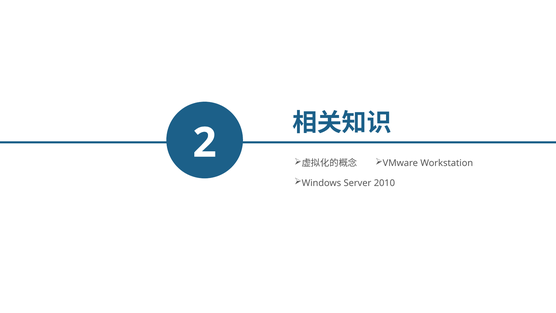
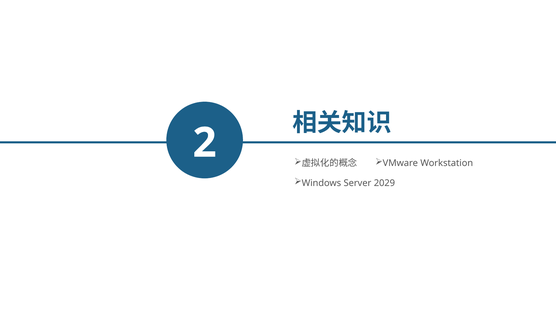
2010: 2010 -> 2029 (384, 183)
